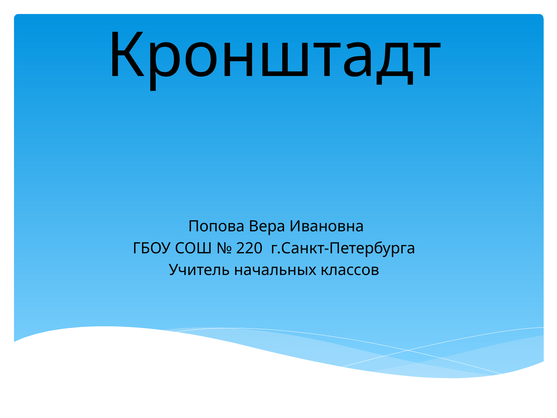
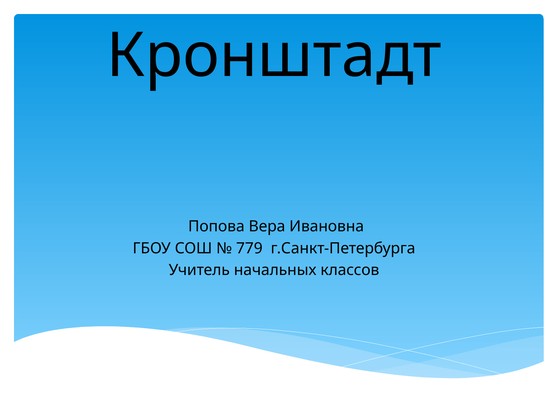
220: 220 -> 779 (249, 248)
